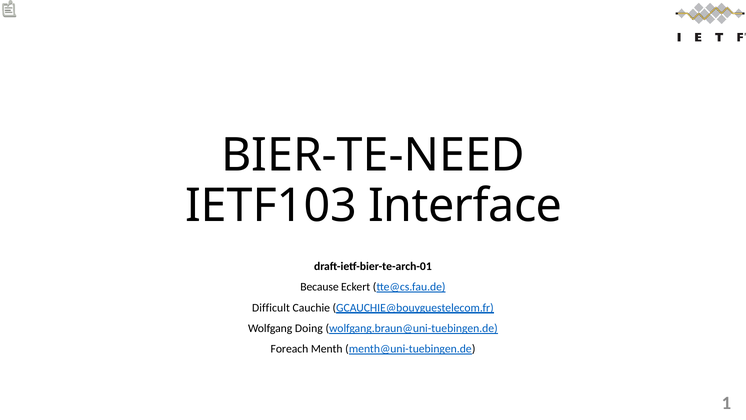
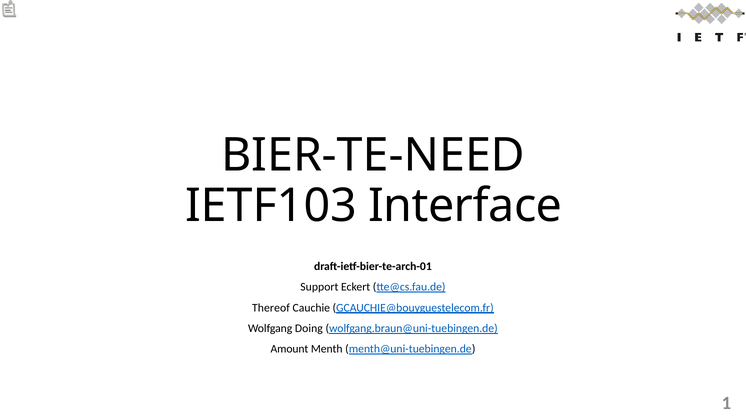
Because: Because -> Support (319, 287)
Difficult: Difficult -> Thereof (271, 307)
Foreach: Foreach -> Amount (289, 349)
